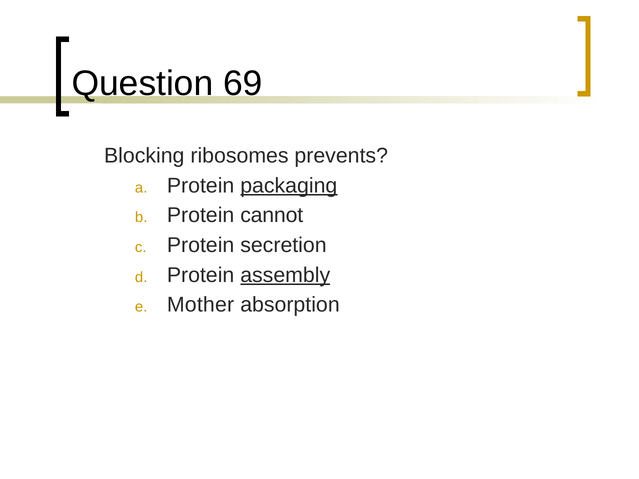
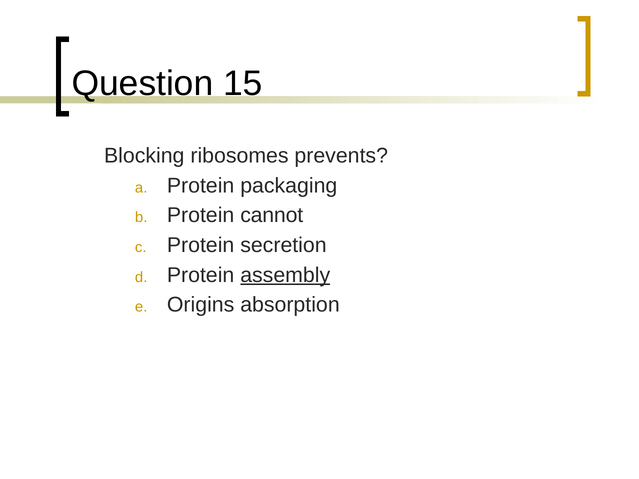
69: 69 -> 15 (243, 83)
packaging underline: present -> none (289, 186)
Mother: Mother -> Origins (201, 305)
